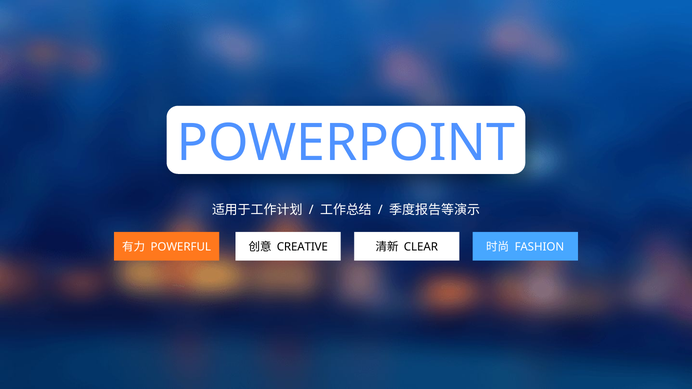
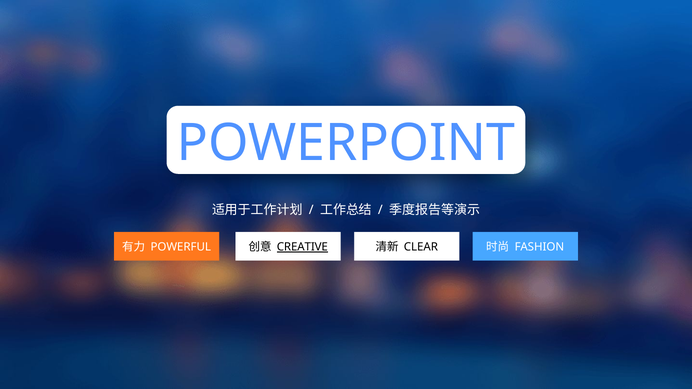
CREATIVE underline: none -> present (302, 247)
